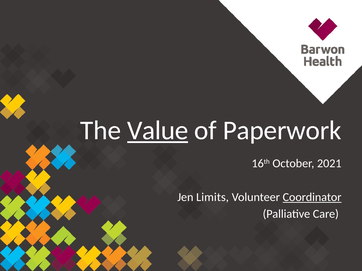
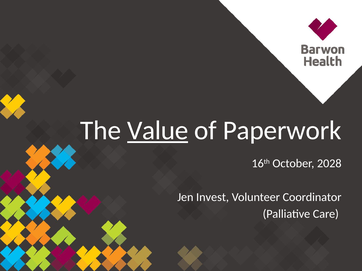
2021: 2021 -> 2028 (329, 164)
Limits: Limits -> Invest (213, 198)
Coordinator underline: present -> none (312, 198)
